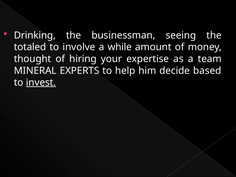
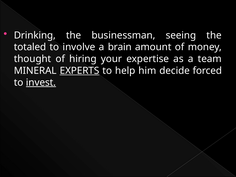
while: while -> brain (120, 47)
EXPERTS underline: none -> present (80, 71)
based: based -> forced (207, 71)
